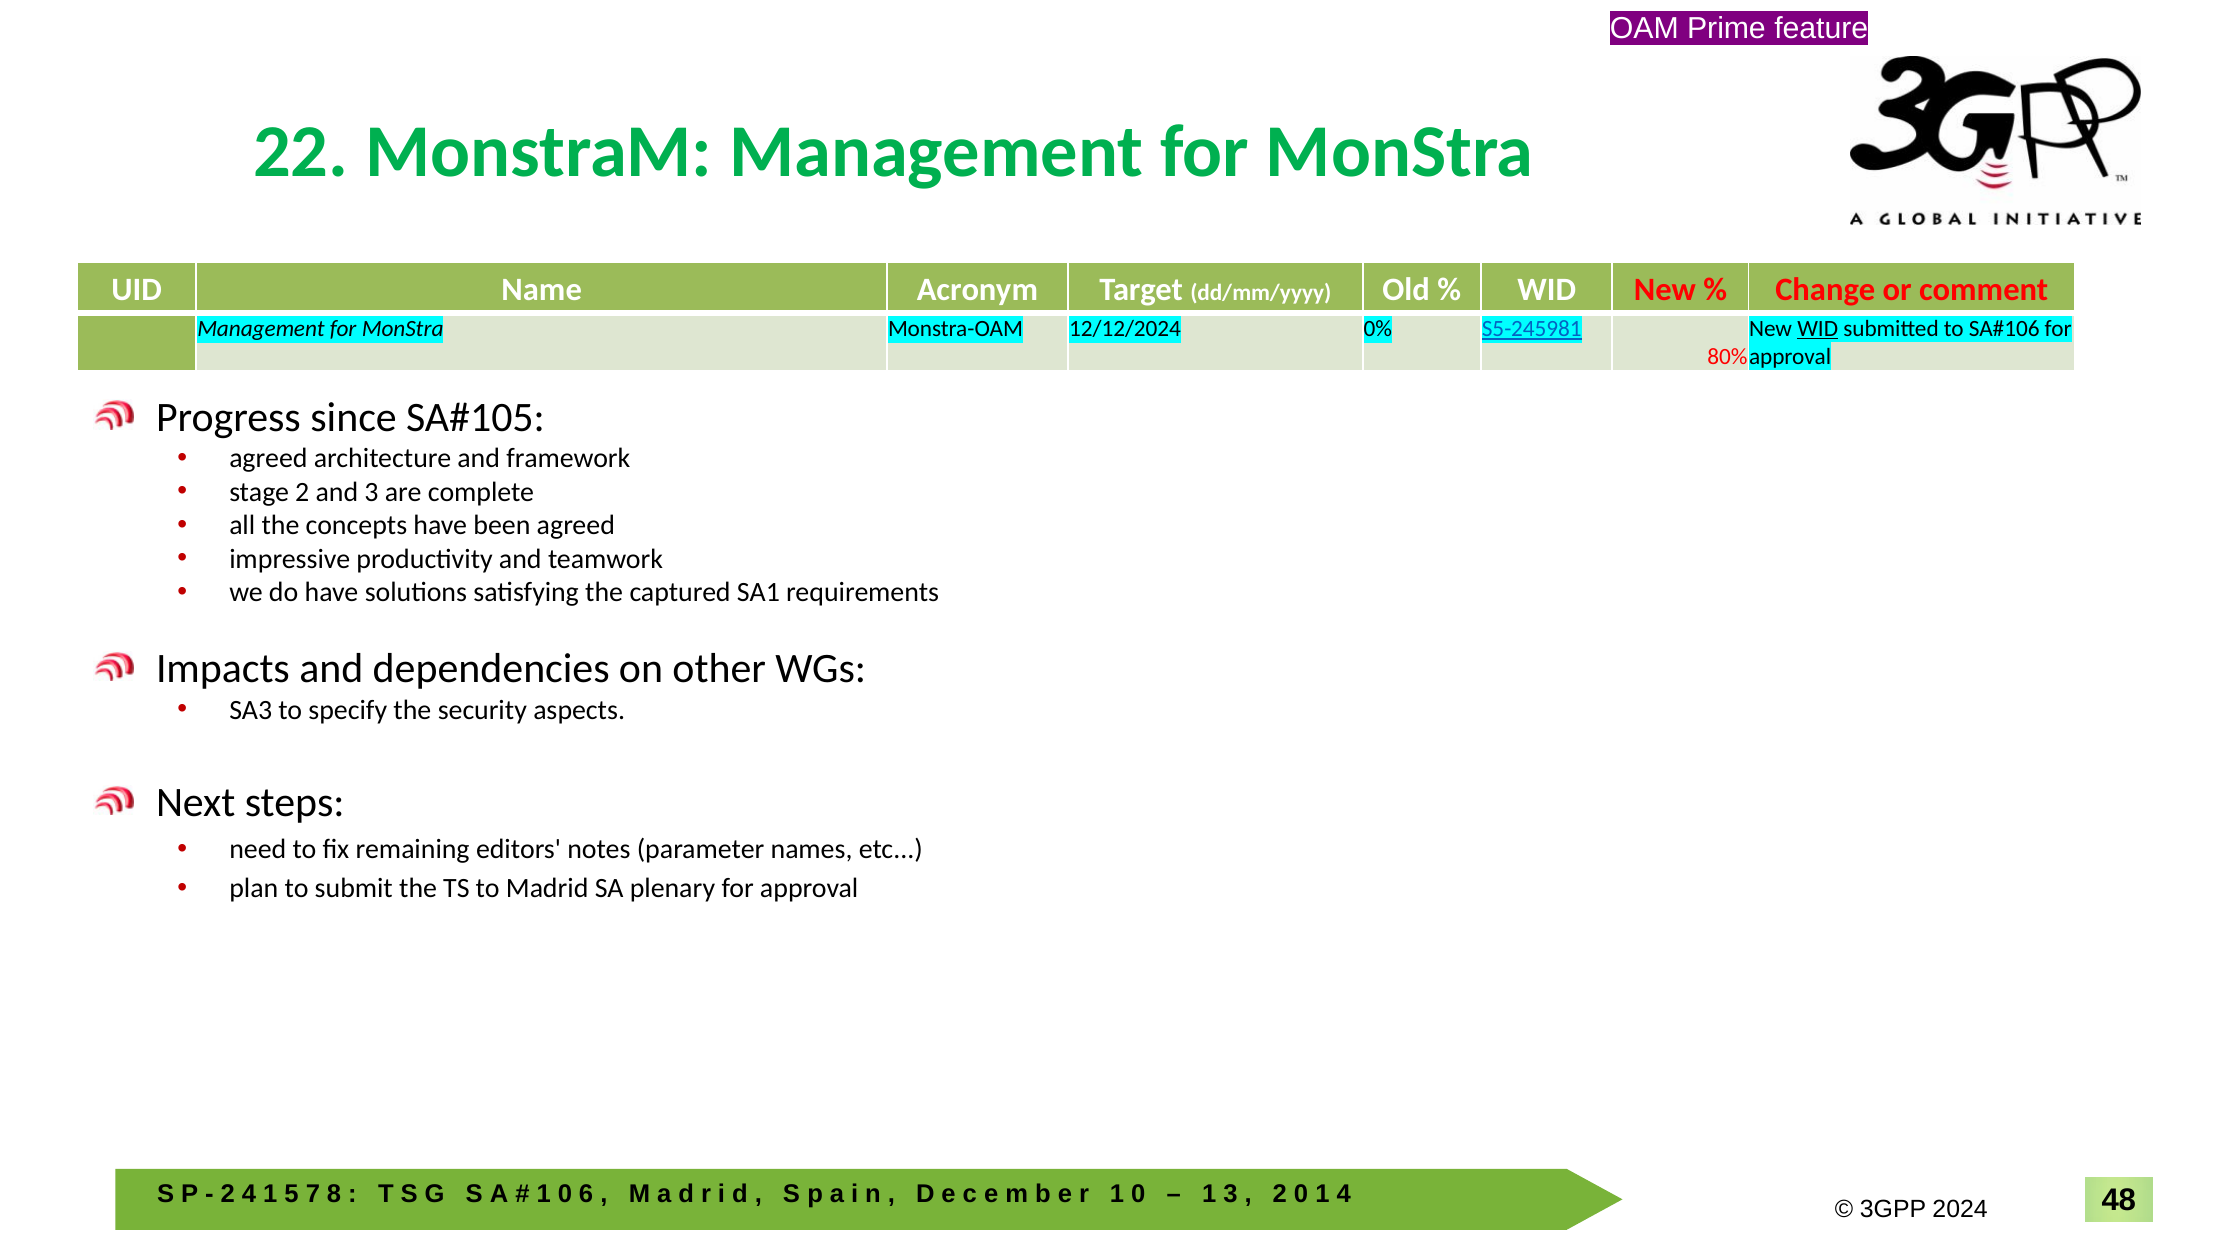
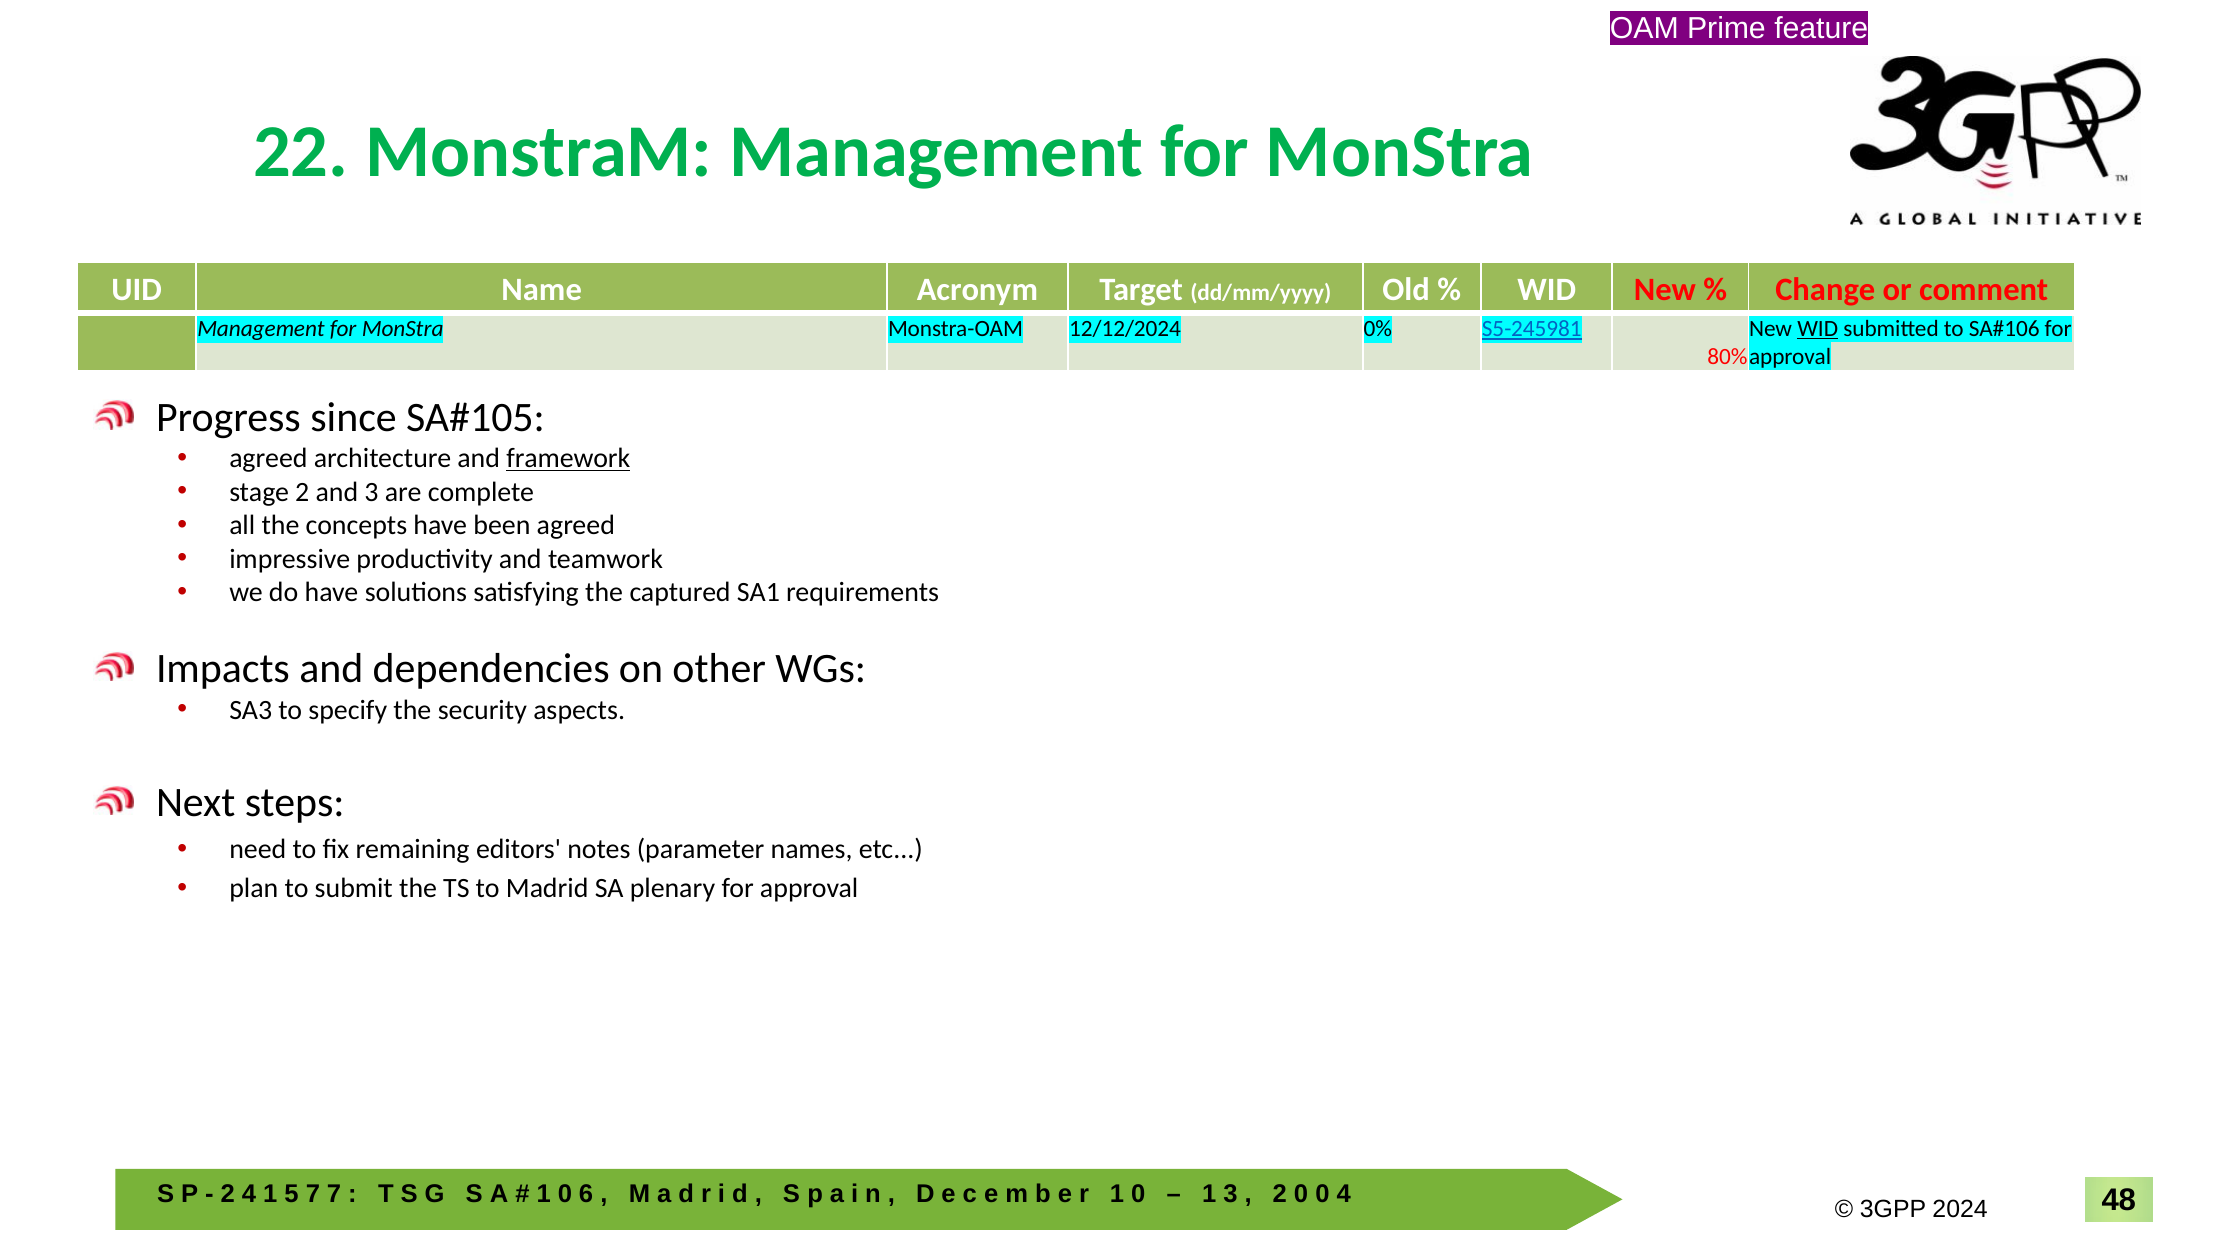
framework underline: none -> present (568, 458)
8: 8 -> 7 (334, 1193)
1: 1 -> 0 (1322, 1193)
